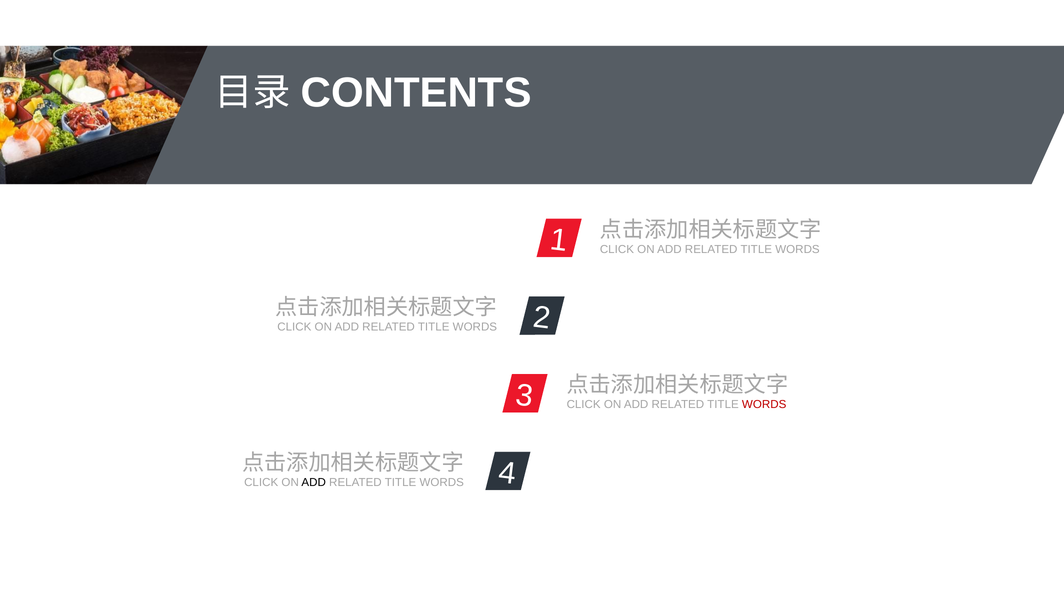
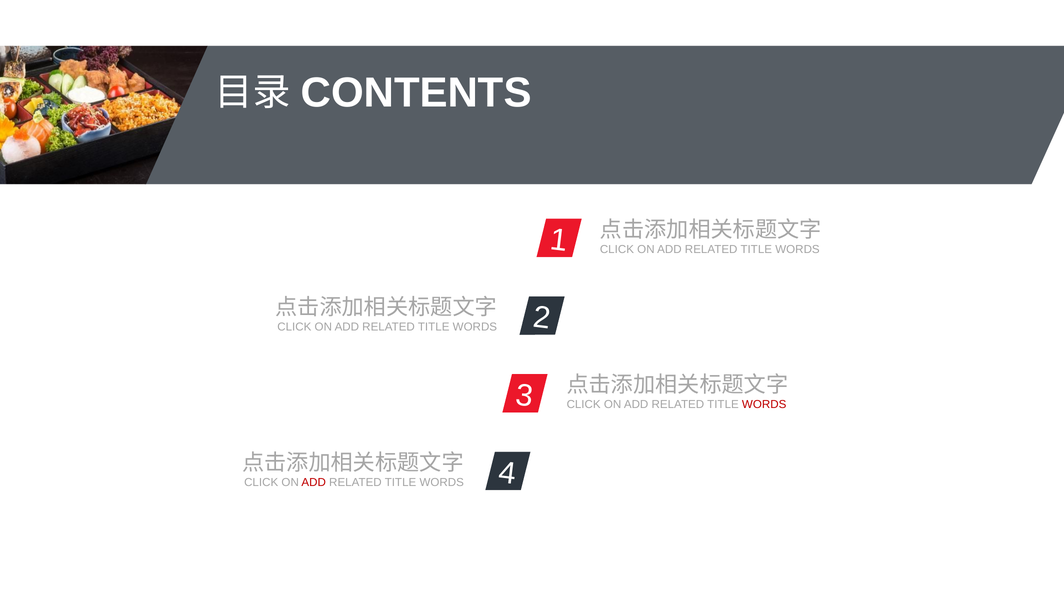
ADD colour: black -> red (314, 483)
